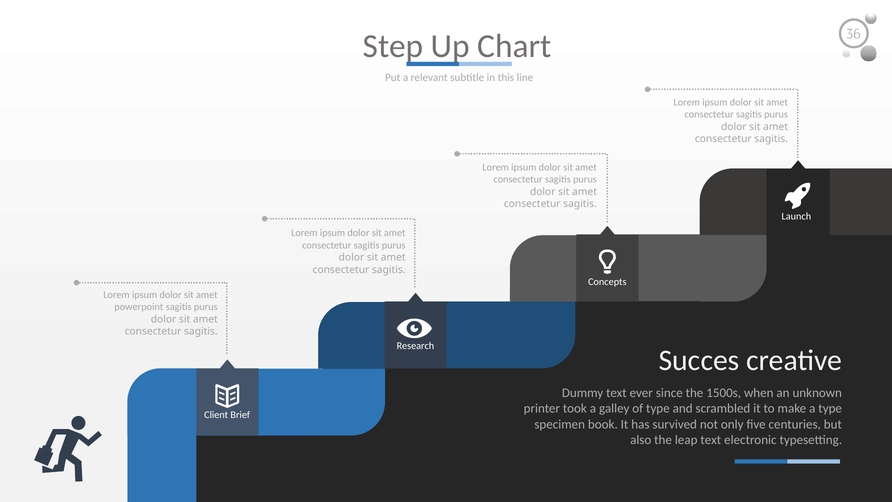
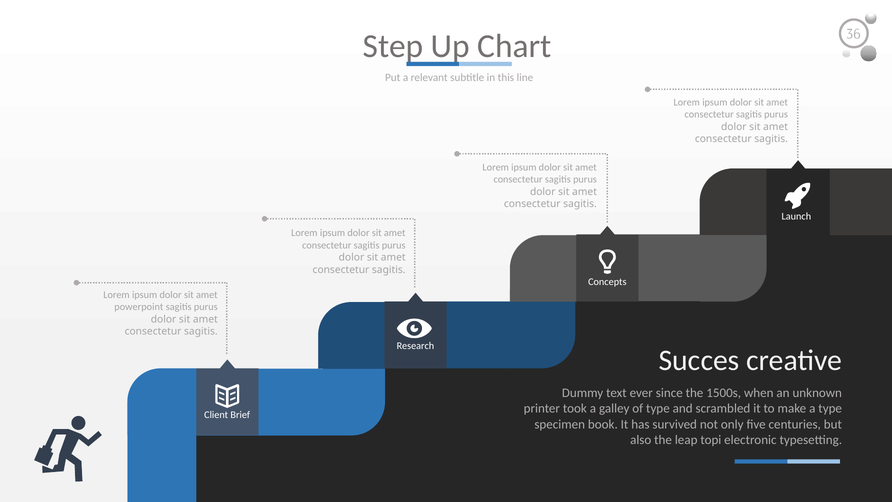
leap text: text -> topi (711, 440)
